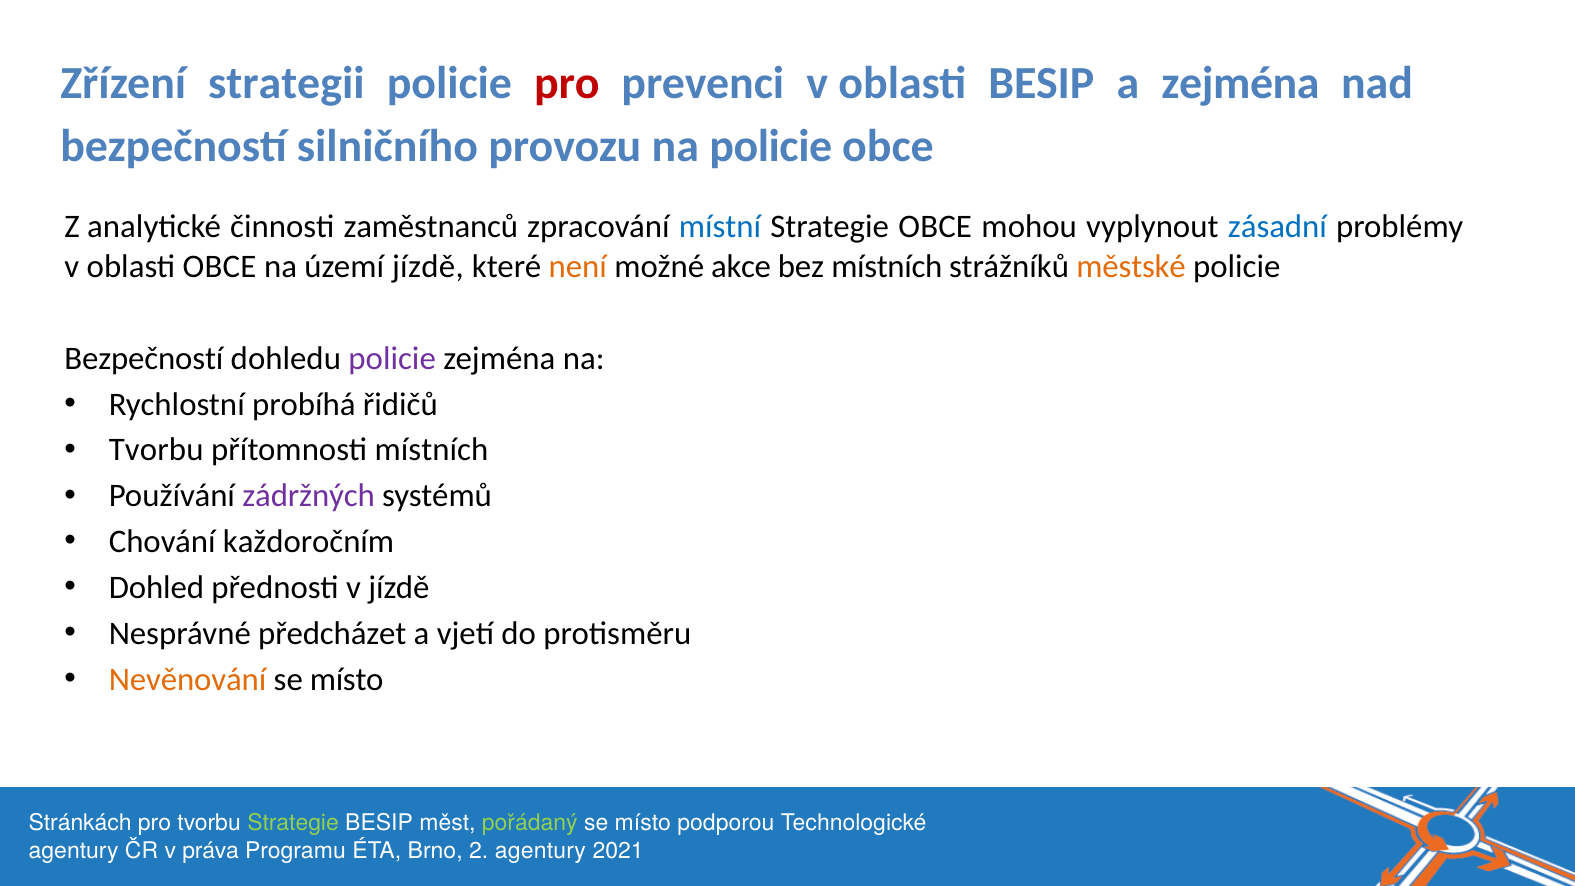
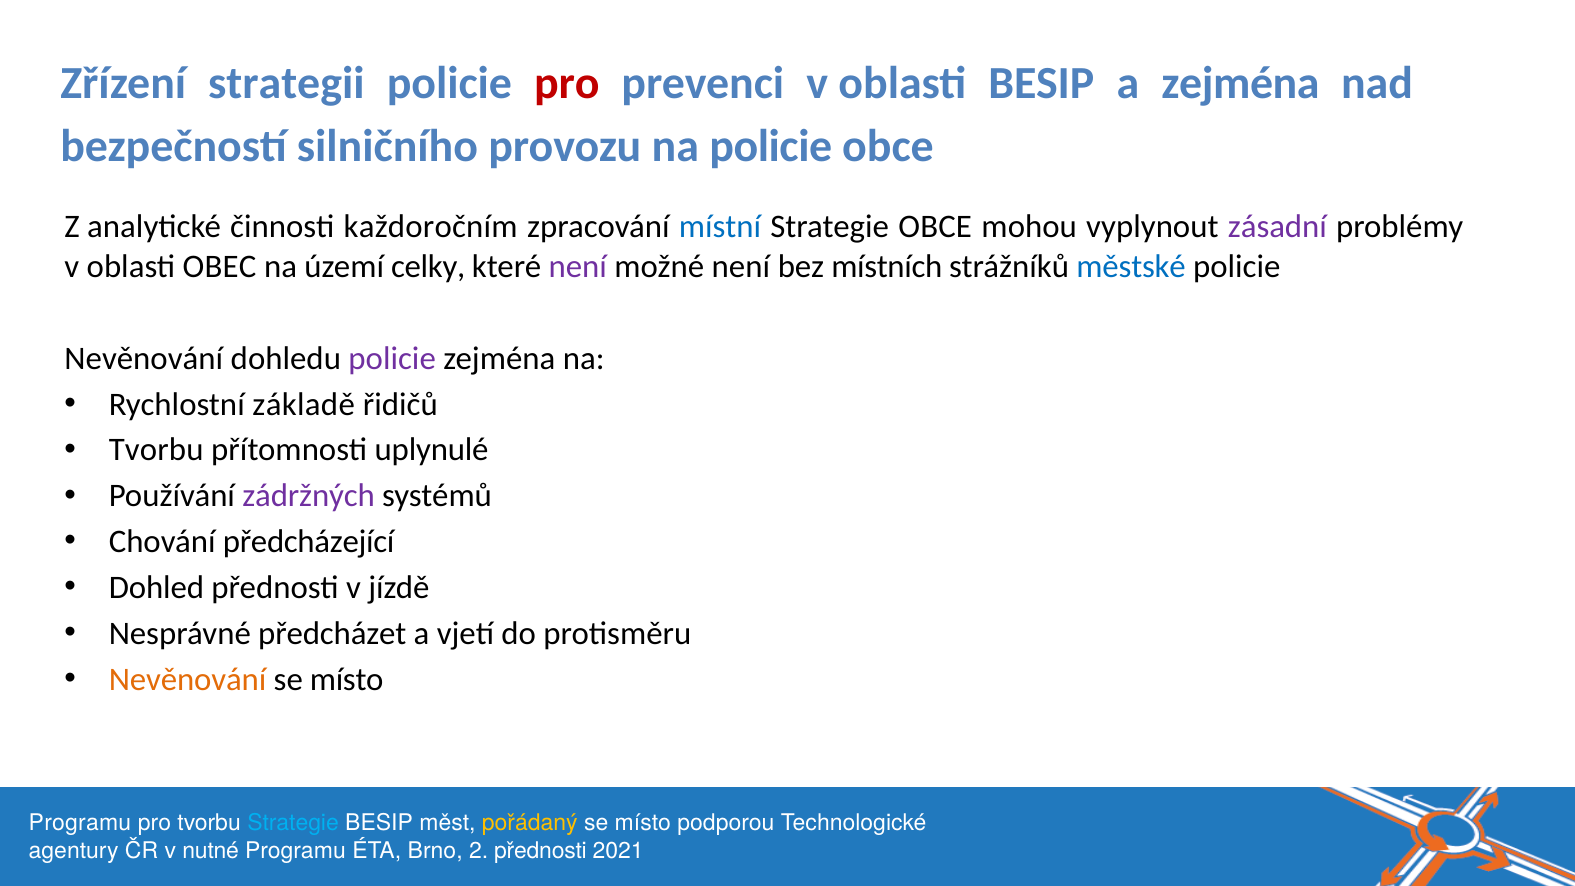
zaměstnanců: zaměstnanců -> každoročním (431, 227)
zásadní colour: blue -> purple (1277, 227)
oblasti OBCE: OBCE -> OBEC (220, 266)
území jízdě: jízdě -> celky (428, 266)
není colour: orange -> purple (578, 266)
možné akce: akce -> není (741, 266)
městské colour: orange -> blue (1131, 266)
Bezpečností: Bezpečností -> Nevěnování (144, 358)
probíhá: probíhá -> základě (304, 404)
přítomnosti místních: místních -> uplynulé (432, 450)
každoročním: každoročním -> předcházející (309, 542)
Stránkách: Stránkách -> Programu (80, 823)
Strategie colour: light green -> light blue (293, 823)
pořádaný colour: light green -> yellow (530, 823)
práva: práva -> nutné (211, 851)
2 agentury: agentury -> přednosti (540, 851)
